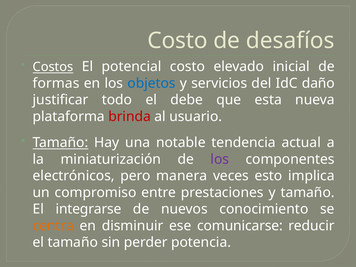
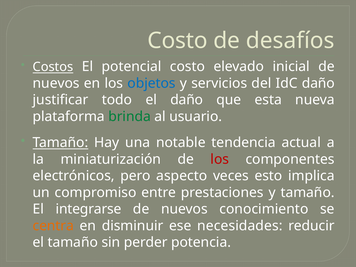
formas: formas -> nuevos (56, 83)
el debe: debe -> daño (187, 100)
brinda colour: red -> green (130, 117)
los colour: purple -> red (220, 159)
manera: manera -> aspecto (182, 176)
comunicarse: comunicarse -> necesidades (240, 226)
